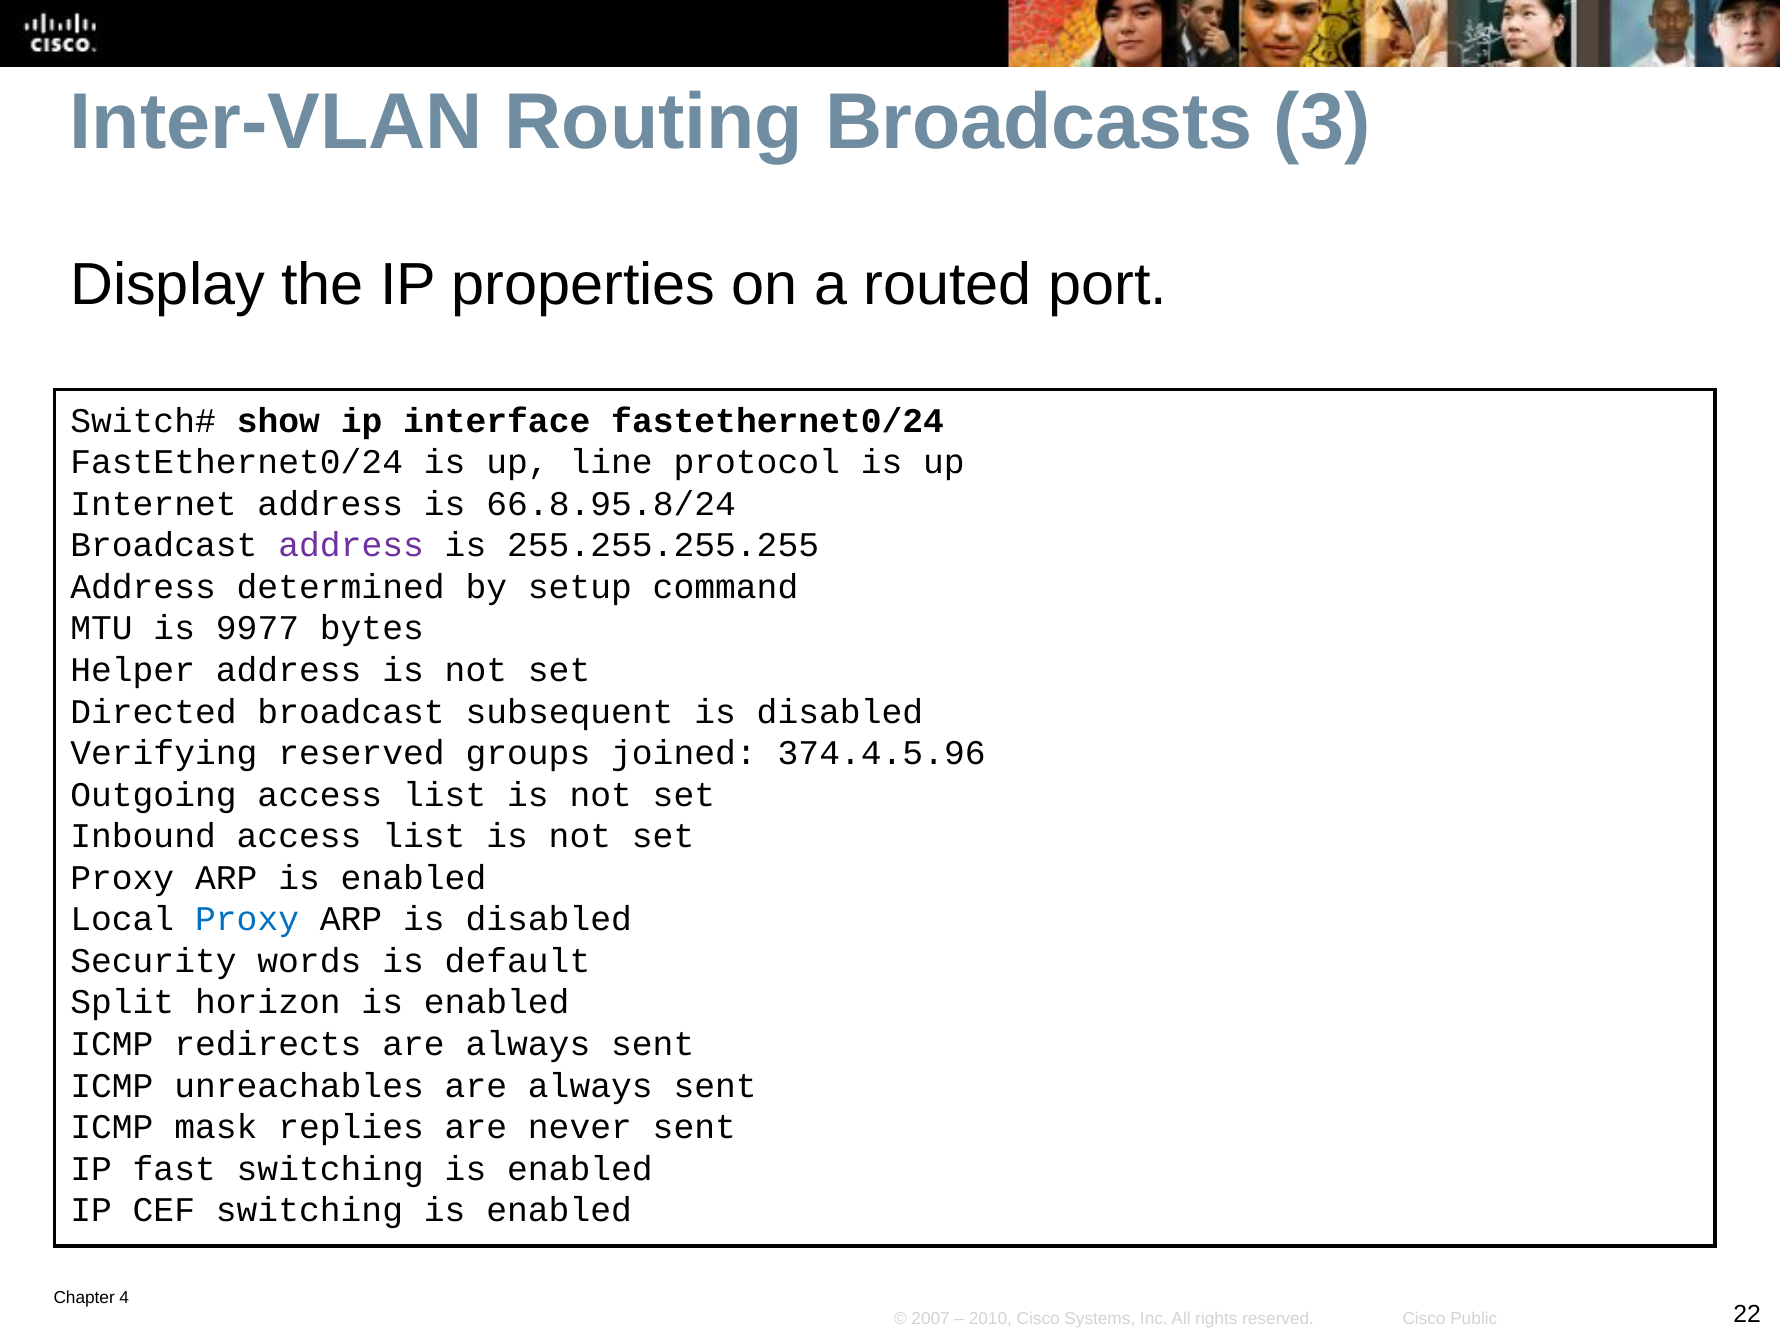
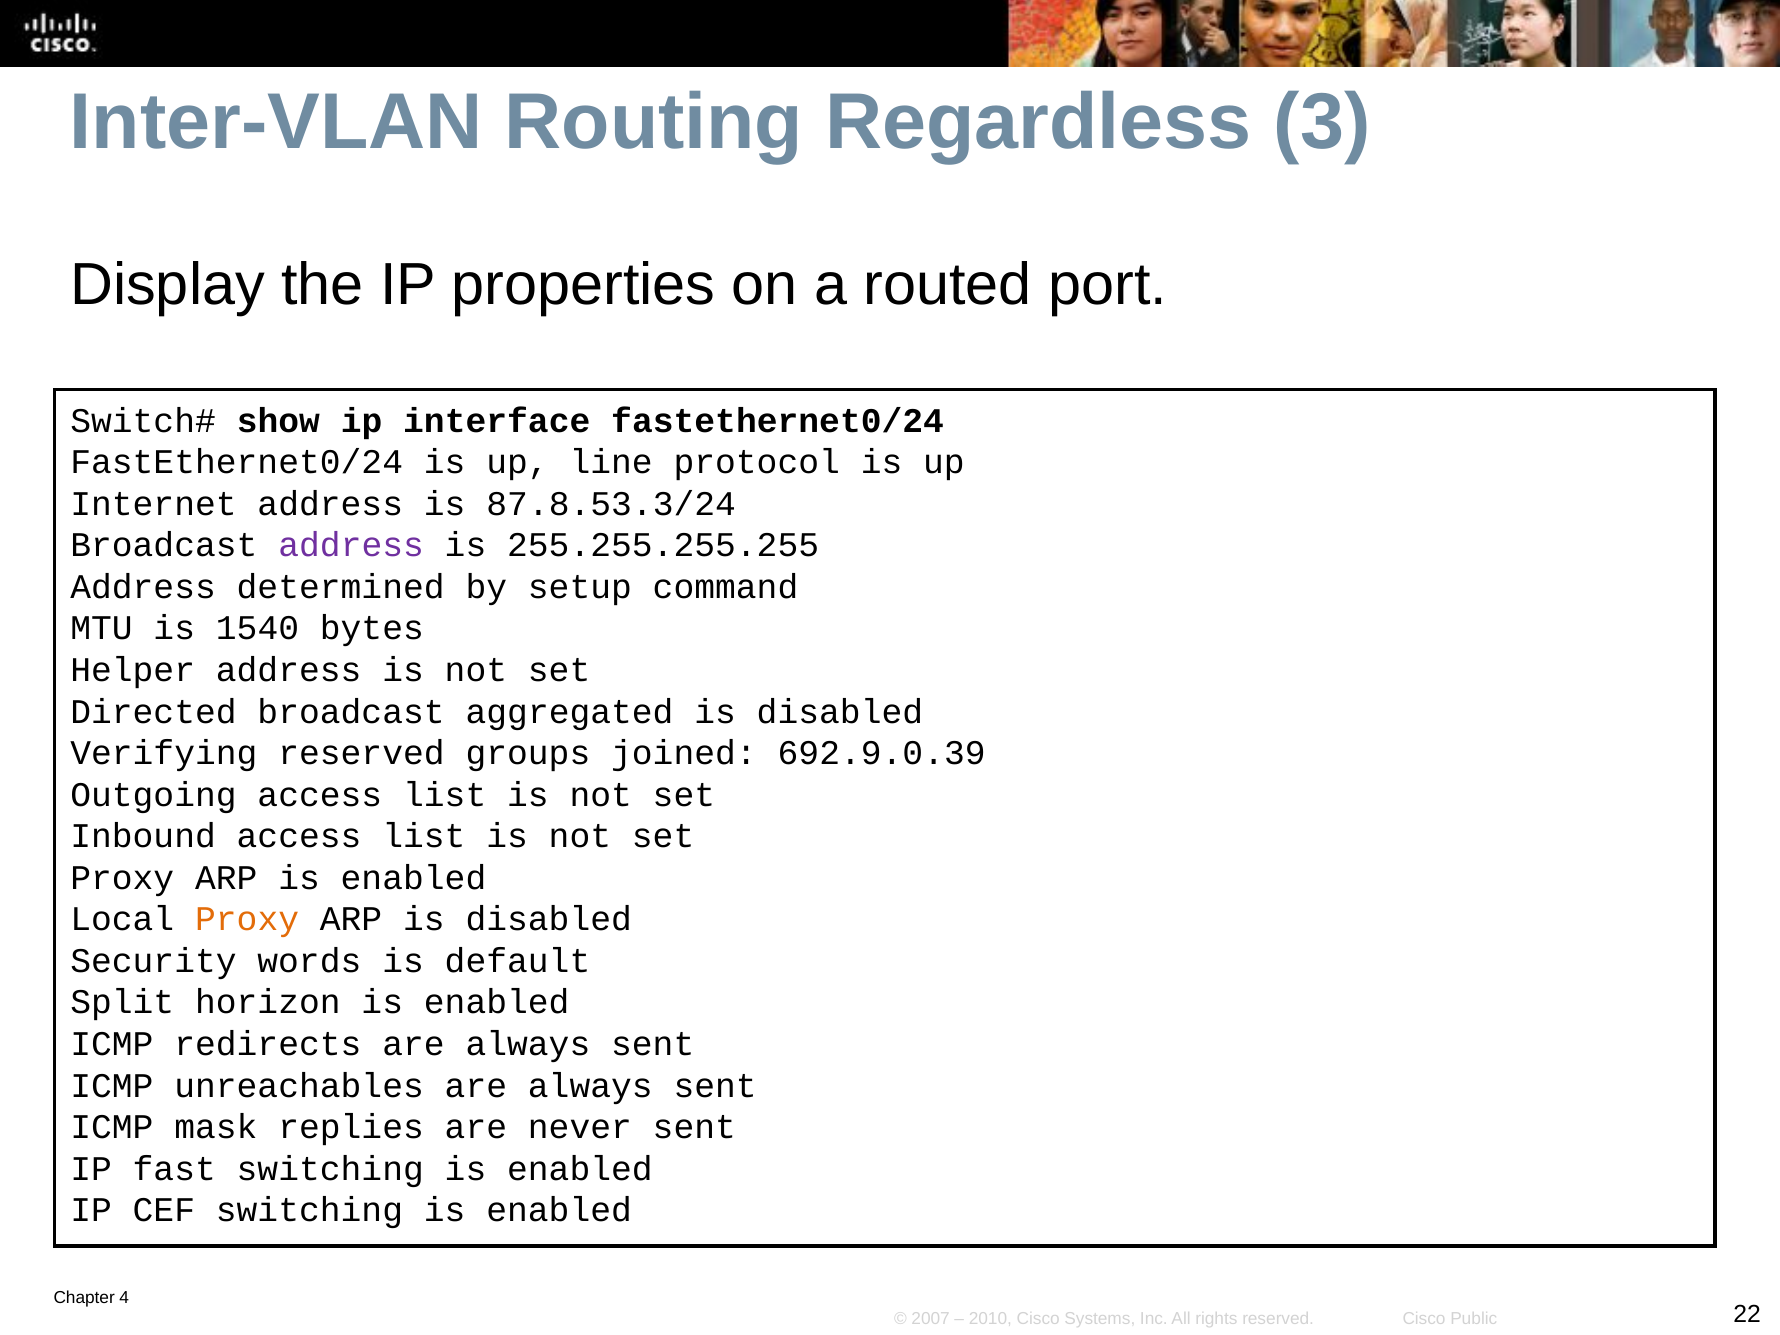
Broadcasts: Broadcasts -> Regardless (1038, 122)
66.8.95.8/24: 66.8.95.8/24 -> 87.8.53.3/24 (611, 504)
9977: 9977 -> 1540 (258, 628)
subsequent: subsequent -> aggregated (570, 712)
374.4.5.96: 374.4.5.96 -> 692.9.0.39 (882, 753)
Proxy colour: blue -> orange (247, 919)
